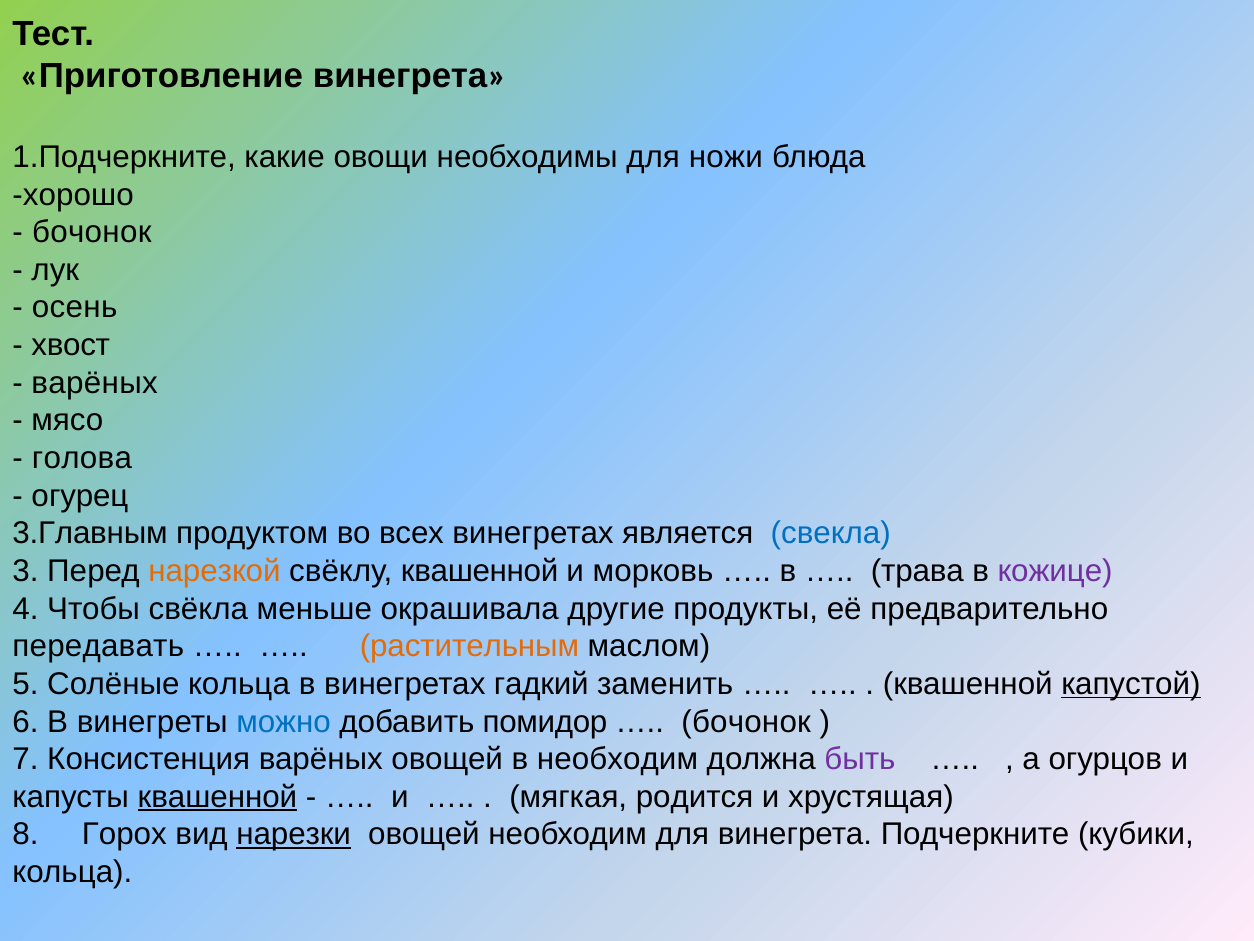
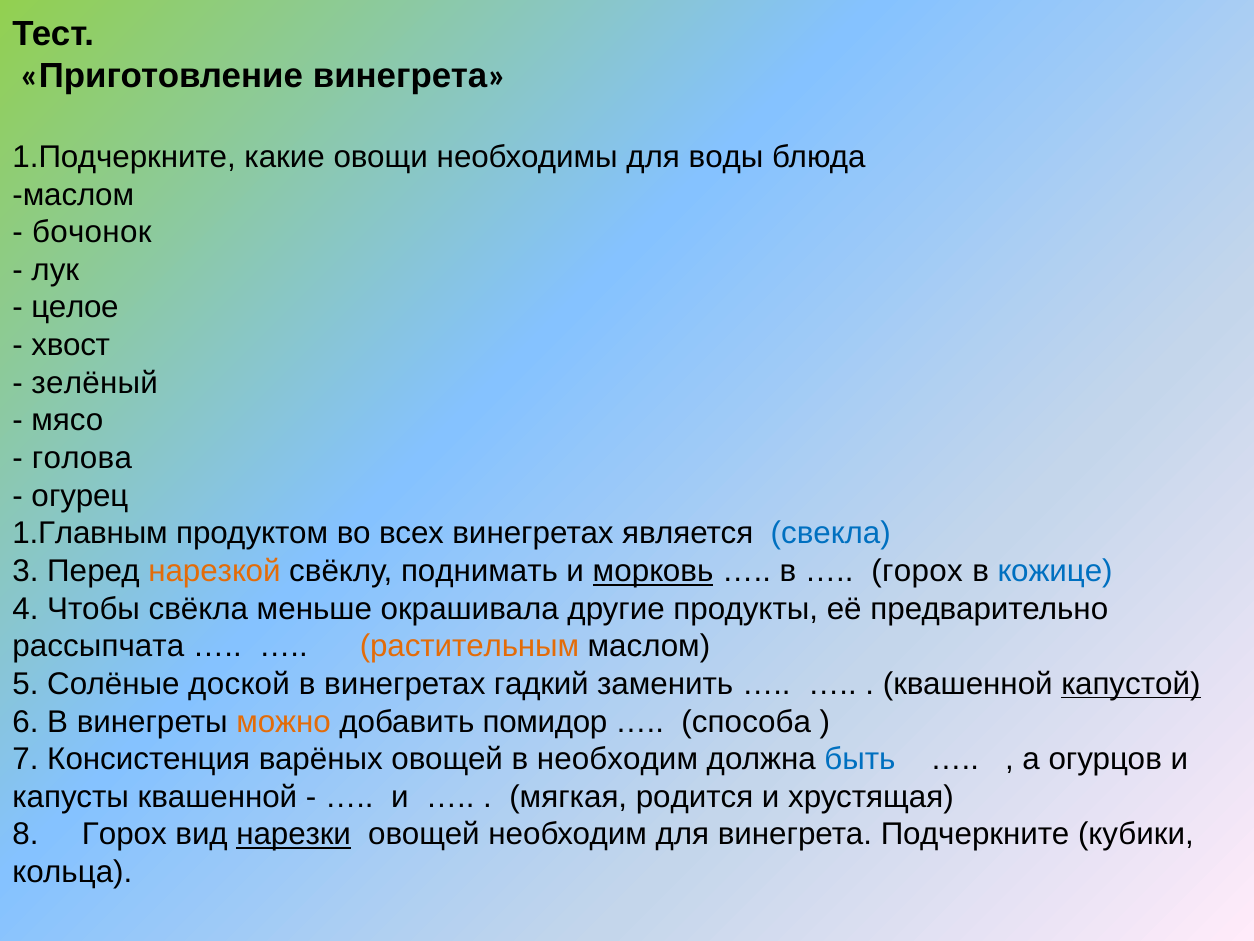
ножи: ножи -> воды (726, 157)
хорошо: хорошо -> маслом (73, 195)
осень: осень -> целое (75, 307)
варёных: варёных -> зелёный (95, 383)
3.Главным: 3.Главным -> 1.Главным (90, 533)
свёклу квашенной: квашенной -> поднимать (479, 571)
морковь underline: none -> present (653, 571)
трава: трава -> горох (917, 571)
кожице colour: purple -> blue (1055, 571)
передавать: передавать -> рассыпчата (98, 646)
Солёные кольца: кольца -> доской (239, 684)
можно colour: blue -> orange (284, 721)
бочонок: бочонок -> способа (746, 721)
быть colour: purple -> blue (860, 759)
квашенной underline: present -> none (217, 797)
